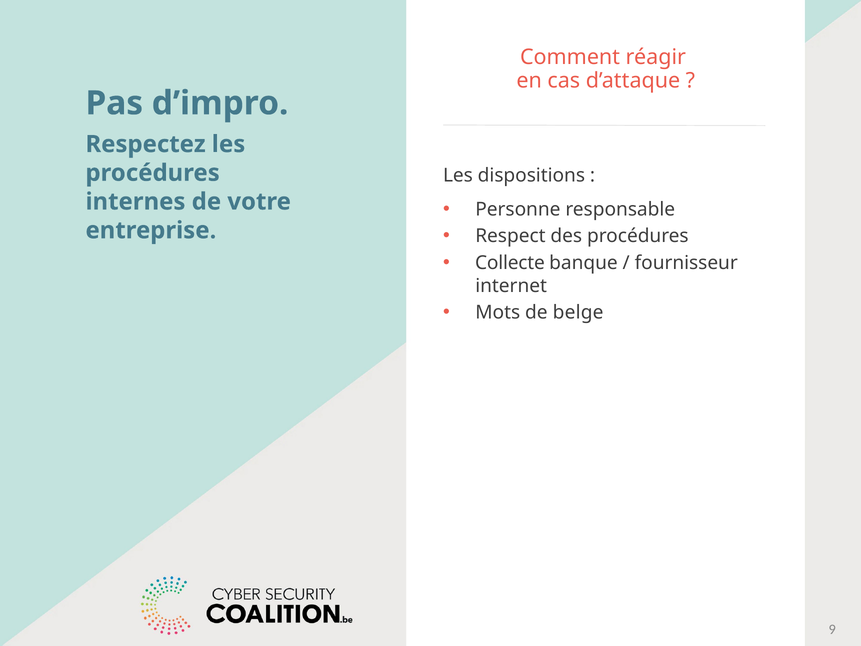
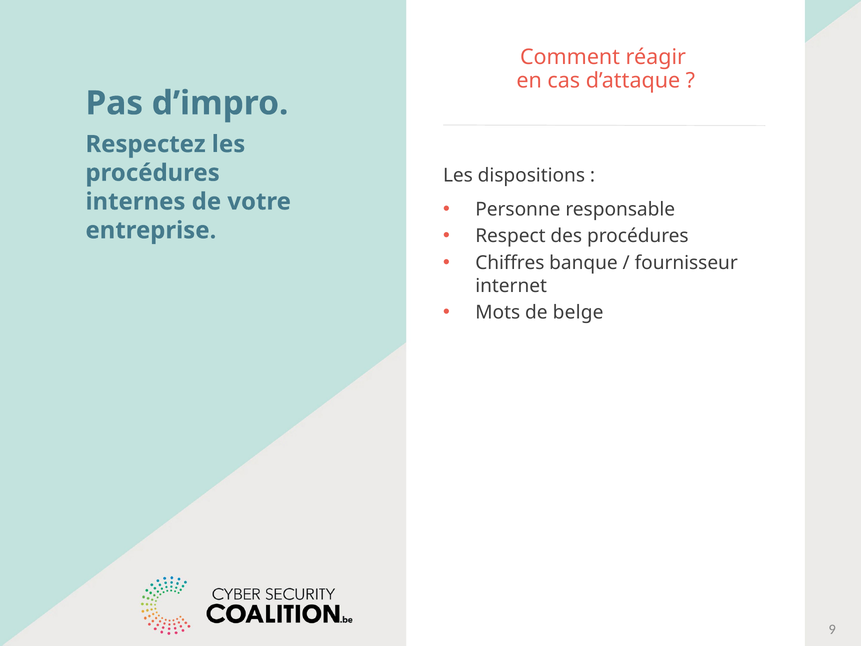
Collecte: Collecte -> Chiffres (510, 263)
